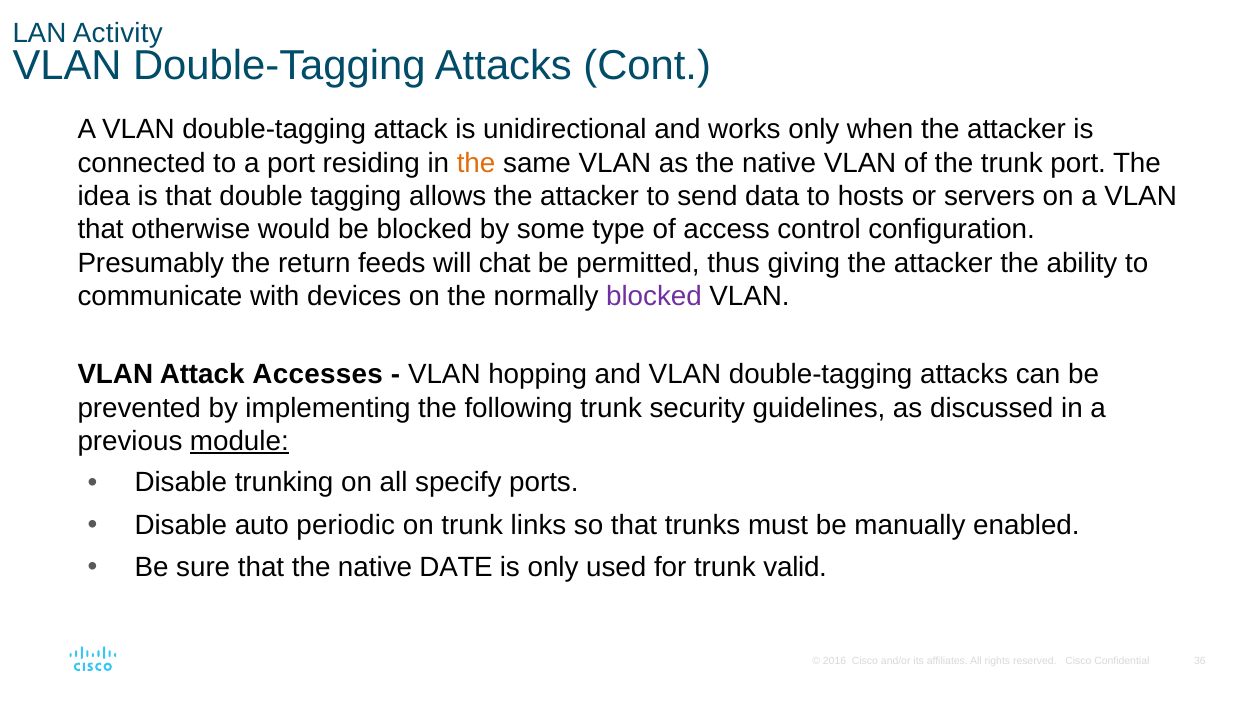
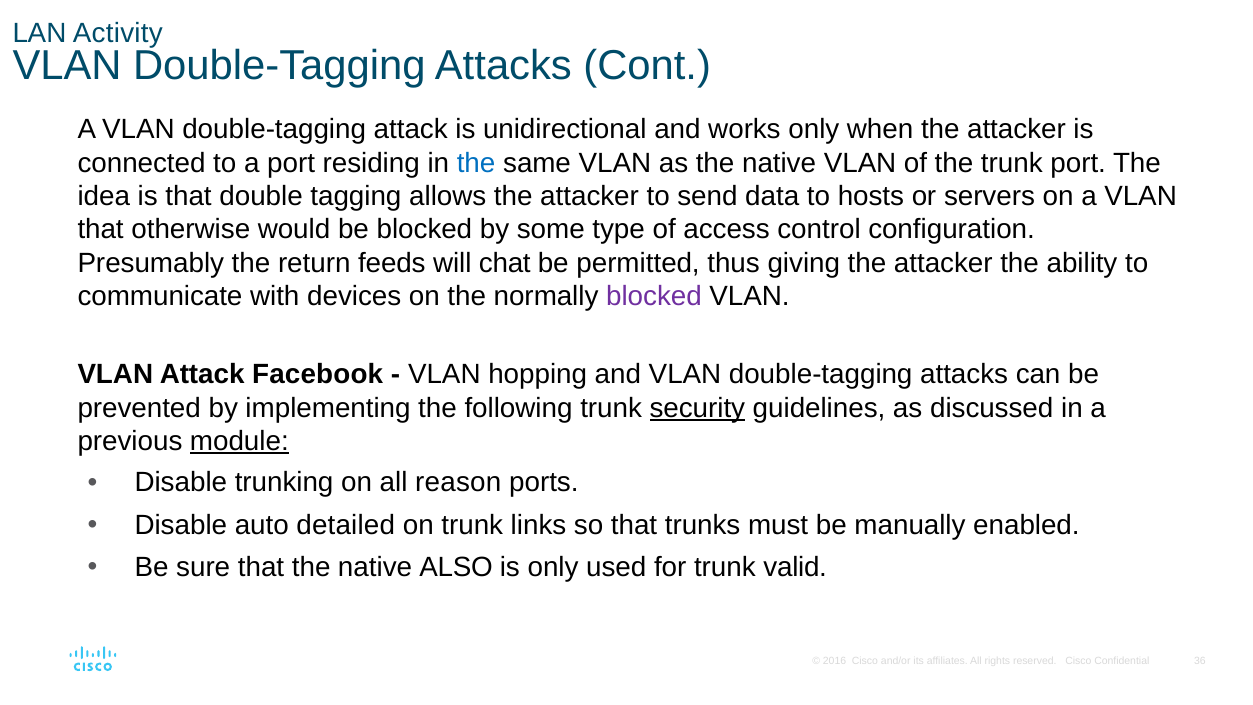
the colour: orange -> blue (476, 163)
Accesses: Accesses -> Facebook (318, 374)
security underline: none -> present (697, 408)
specify: specify -> reason (458, 483)
periodic: periodic -> detailed (346, 525)
DATE: DATE -> ALSO (456, 567)
